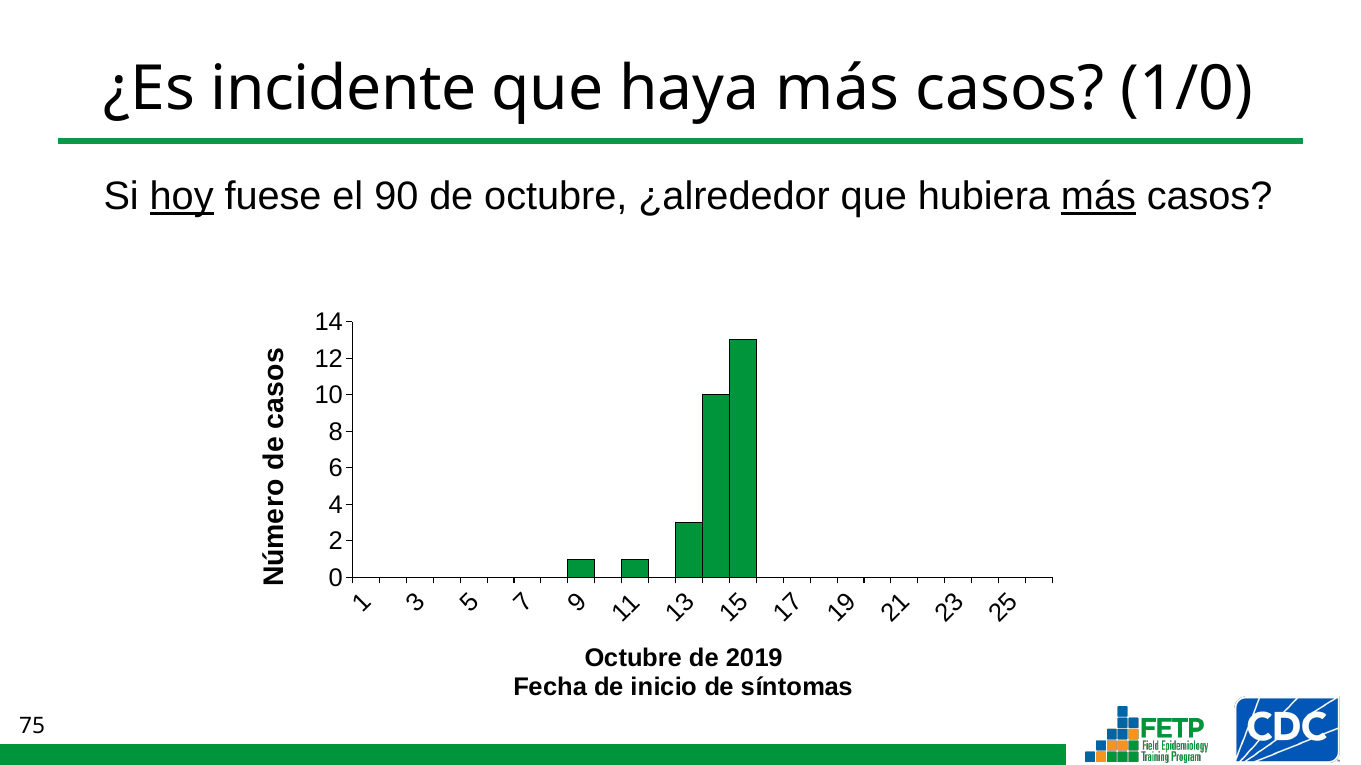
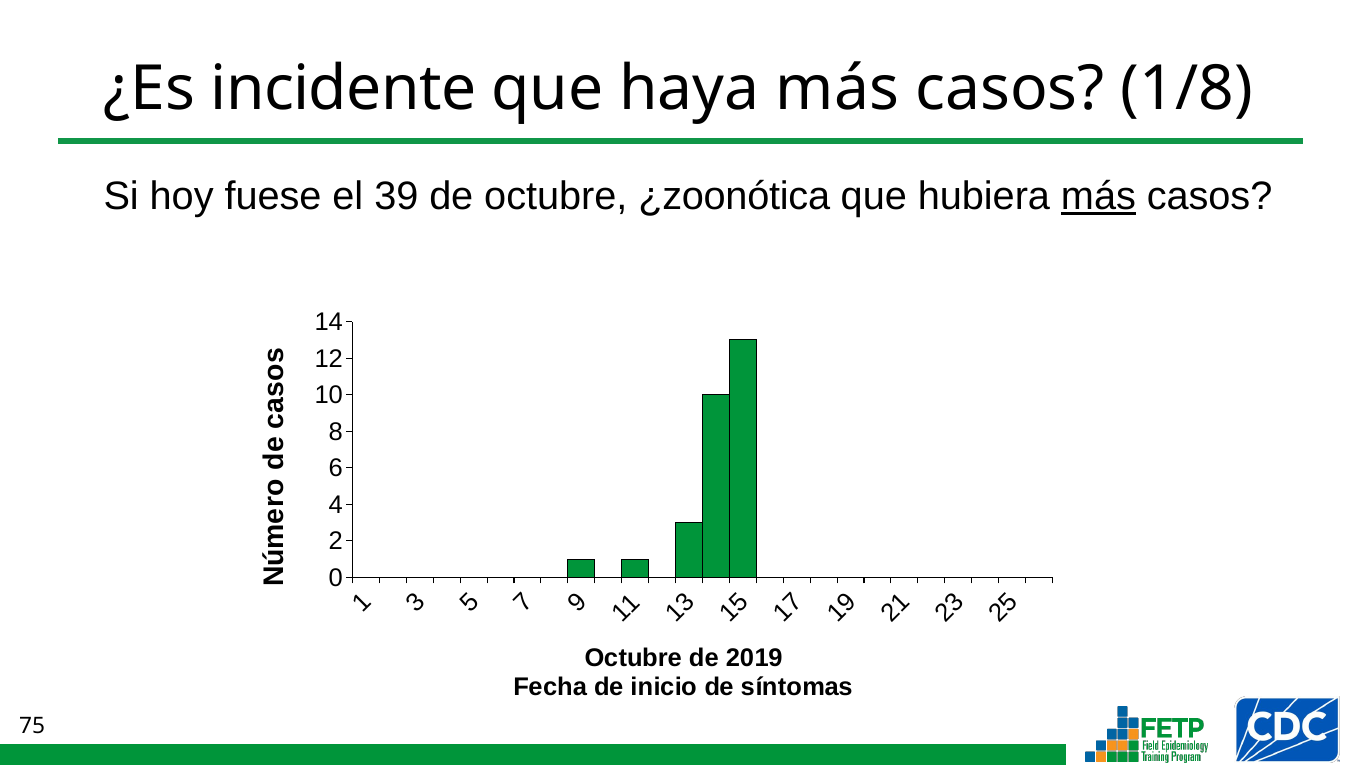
1/0: 1/0 -> 1/8 (1187, 89)
hoy underline: present -> none (182, 197)
90: 90 -> 39 (396, 197)
¿alrededor: ¿alrededor -> ¿zoonótica (734, 197)
